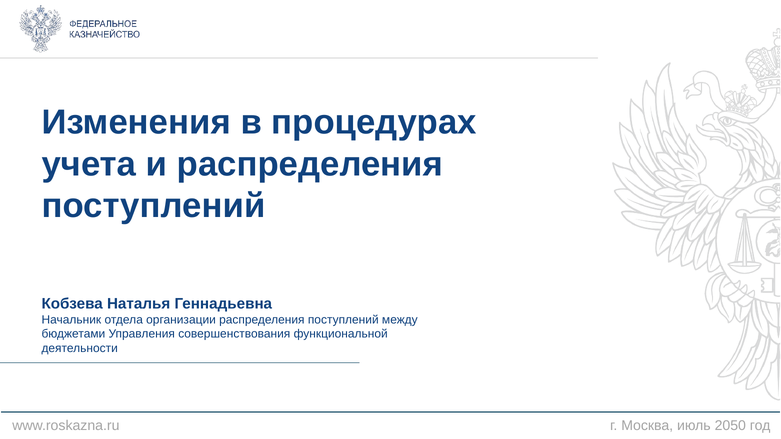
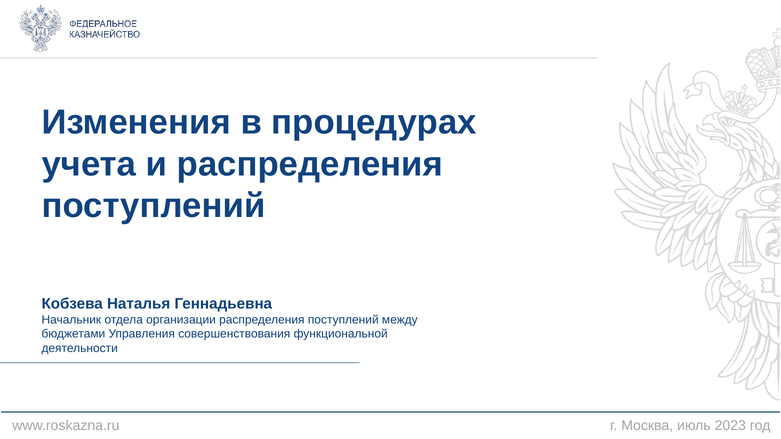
2050: 2050 -> 2023 (730, 426)
